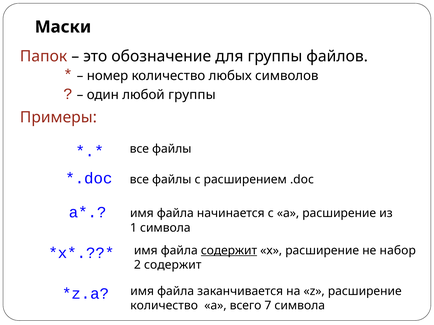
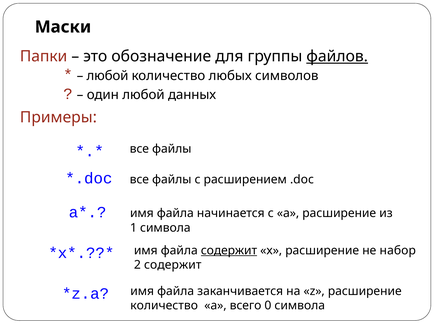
Папок: Папок -> Папки (44, 56)
файлов underline: none -> present (337, 56)
номер: номер -> любой (108, 76)
любой группы: группы -> данных (192, 95)
7: 7 -> 0 (268, 306)
